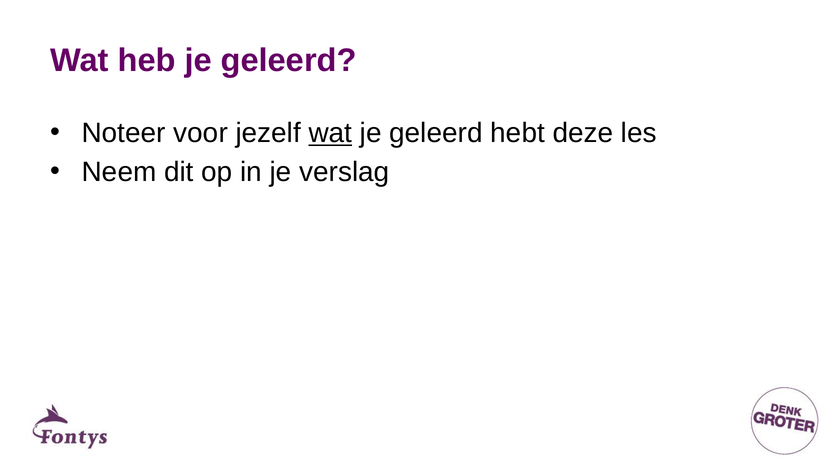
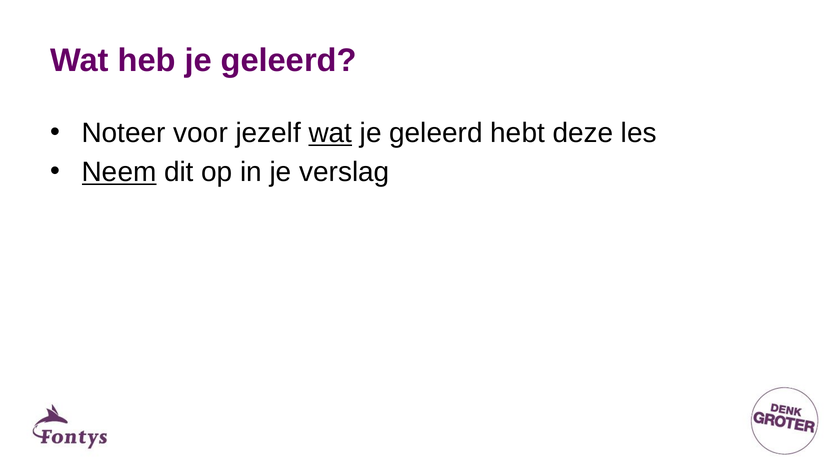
Neem underline: none -> present (119, 172)
